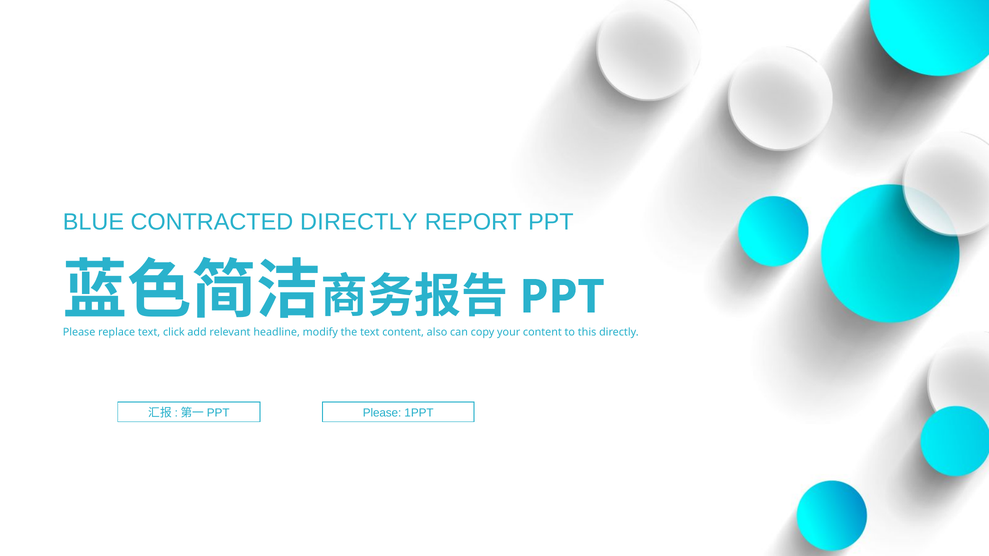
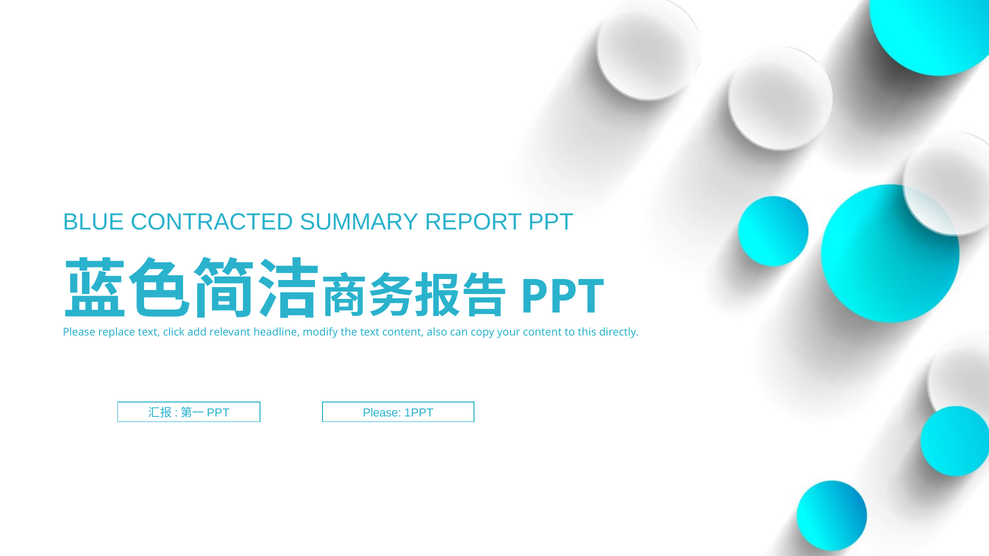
CONTRACTED DIRECTLY: DIRECTLY -> SUMMARY (359, 222)
